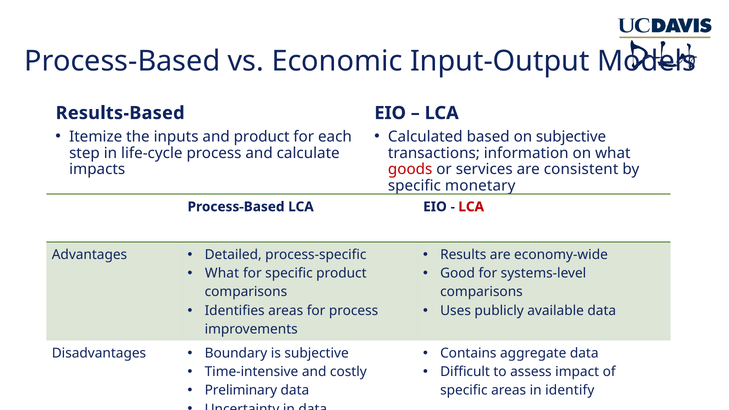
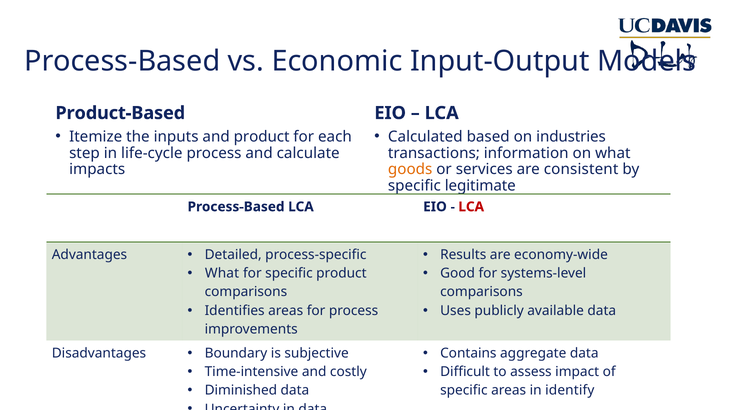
Results-Based: Results-Based -> Product-Based (120, 113)
on subjective: subjective -> industries (571, 137)
goods colour: red -> orange (410, 169)
monetary: monetary -> legitimate (480, 186)
Preliminary: Preliminary -> Diminished (241, 390)
